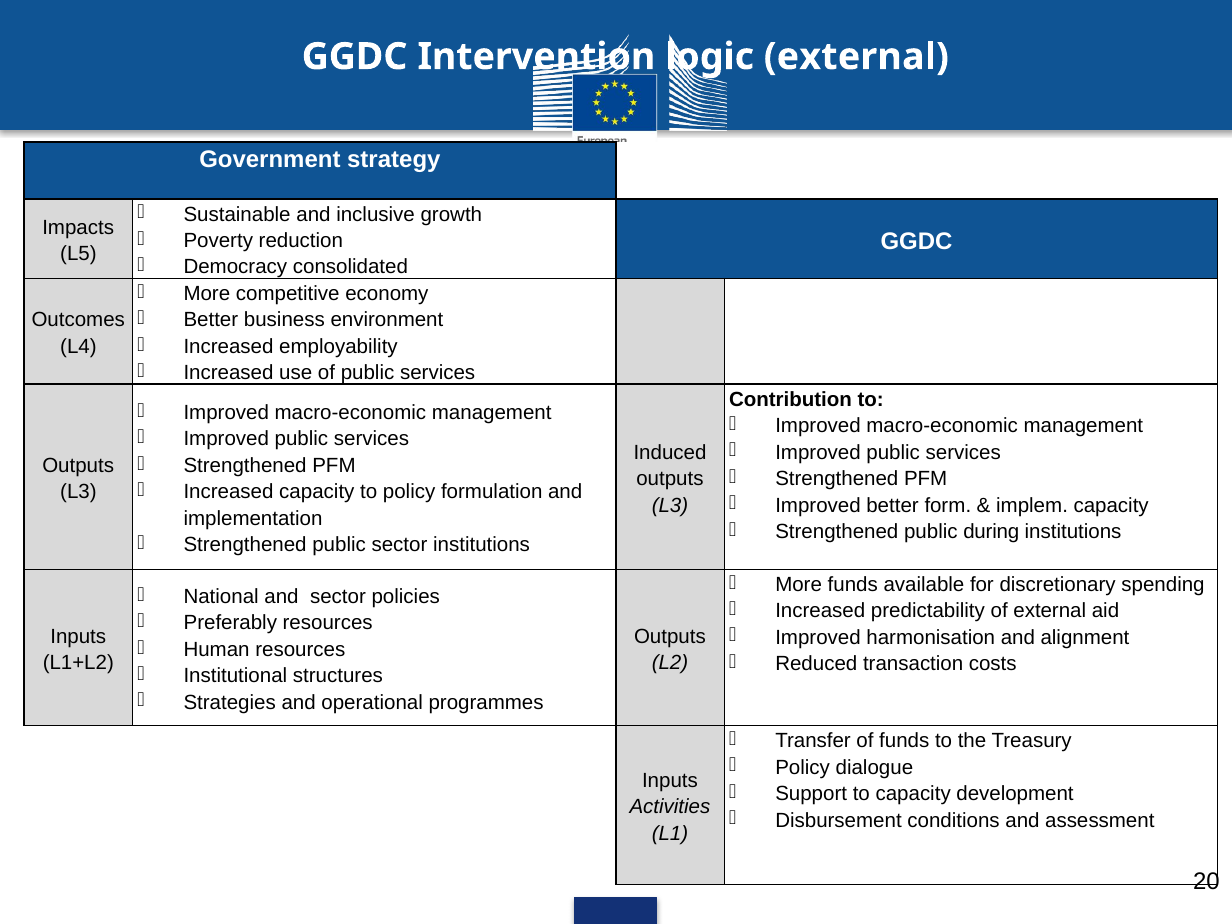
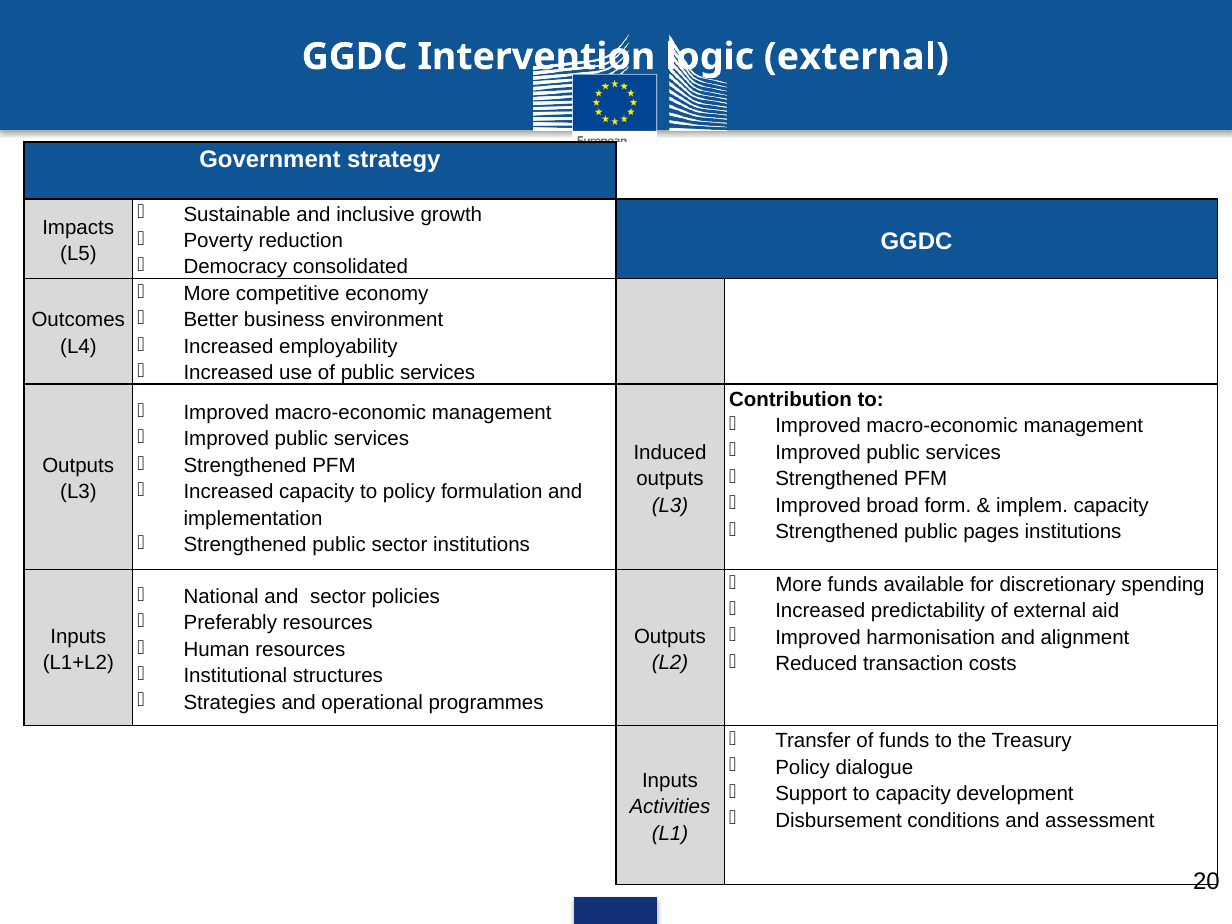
Improved better: better -> broad (893, 505)
during: during -> pages (991, 532)
